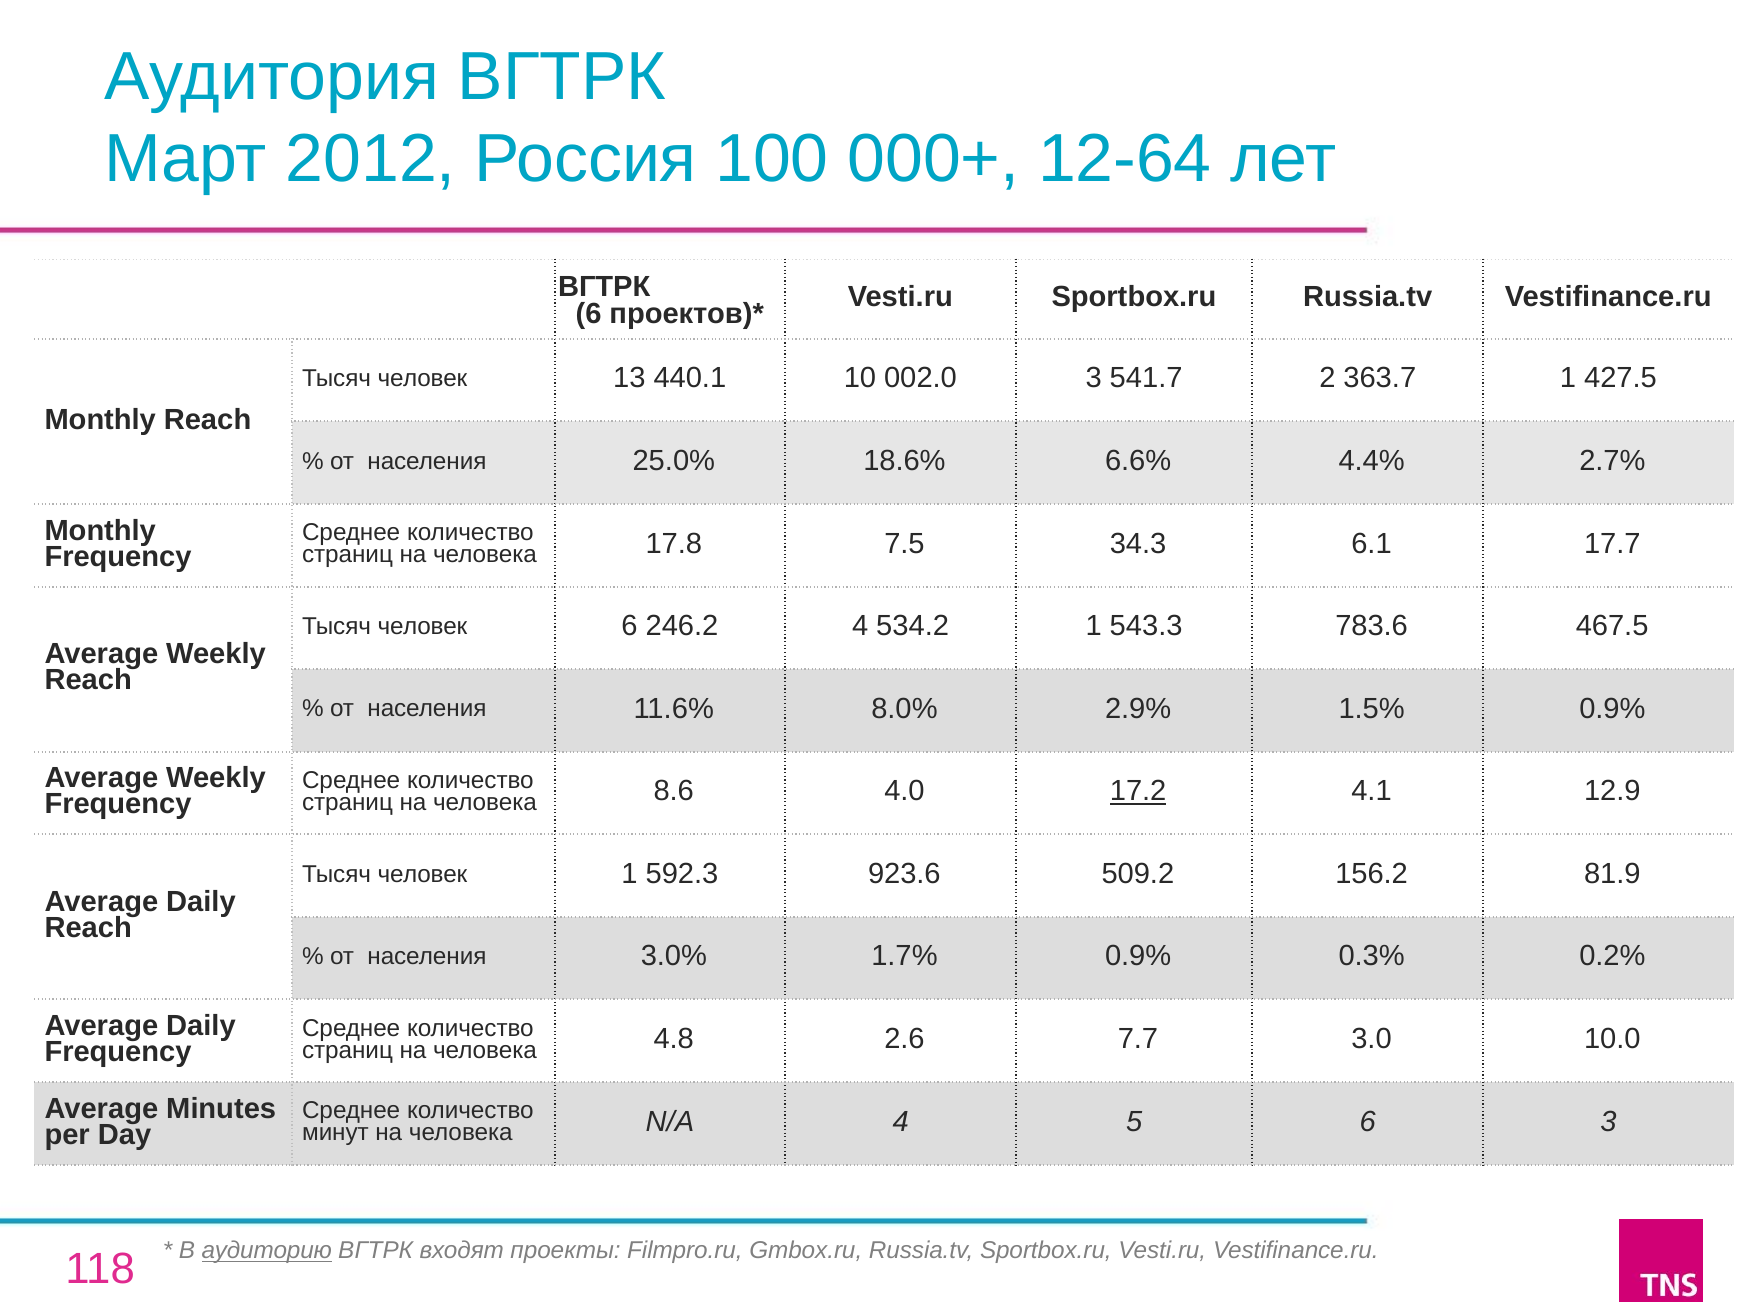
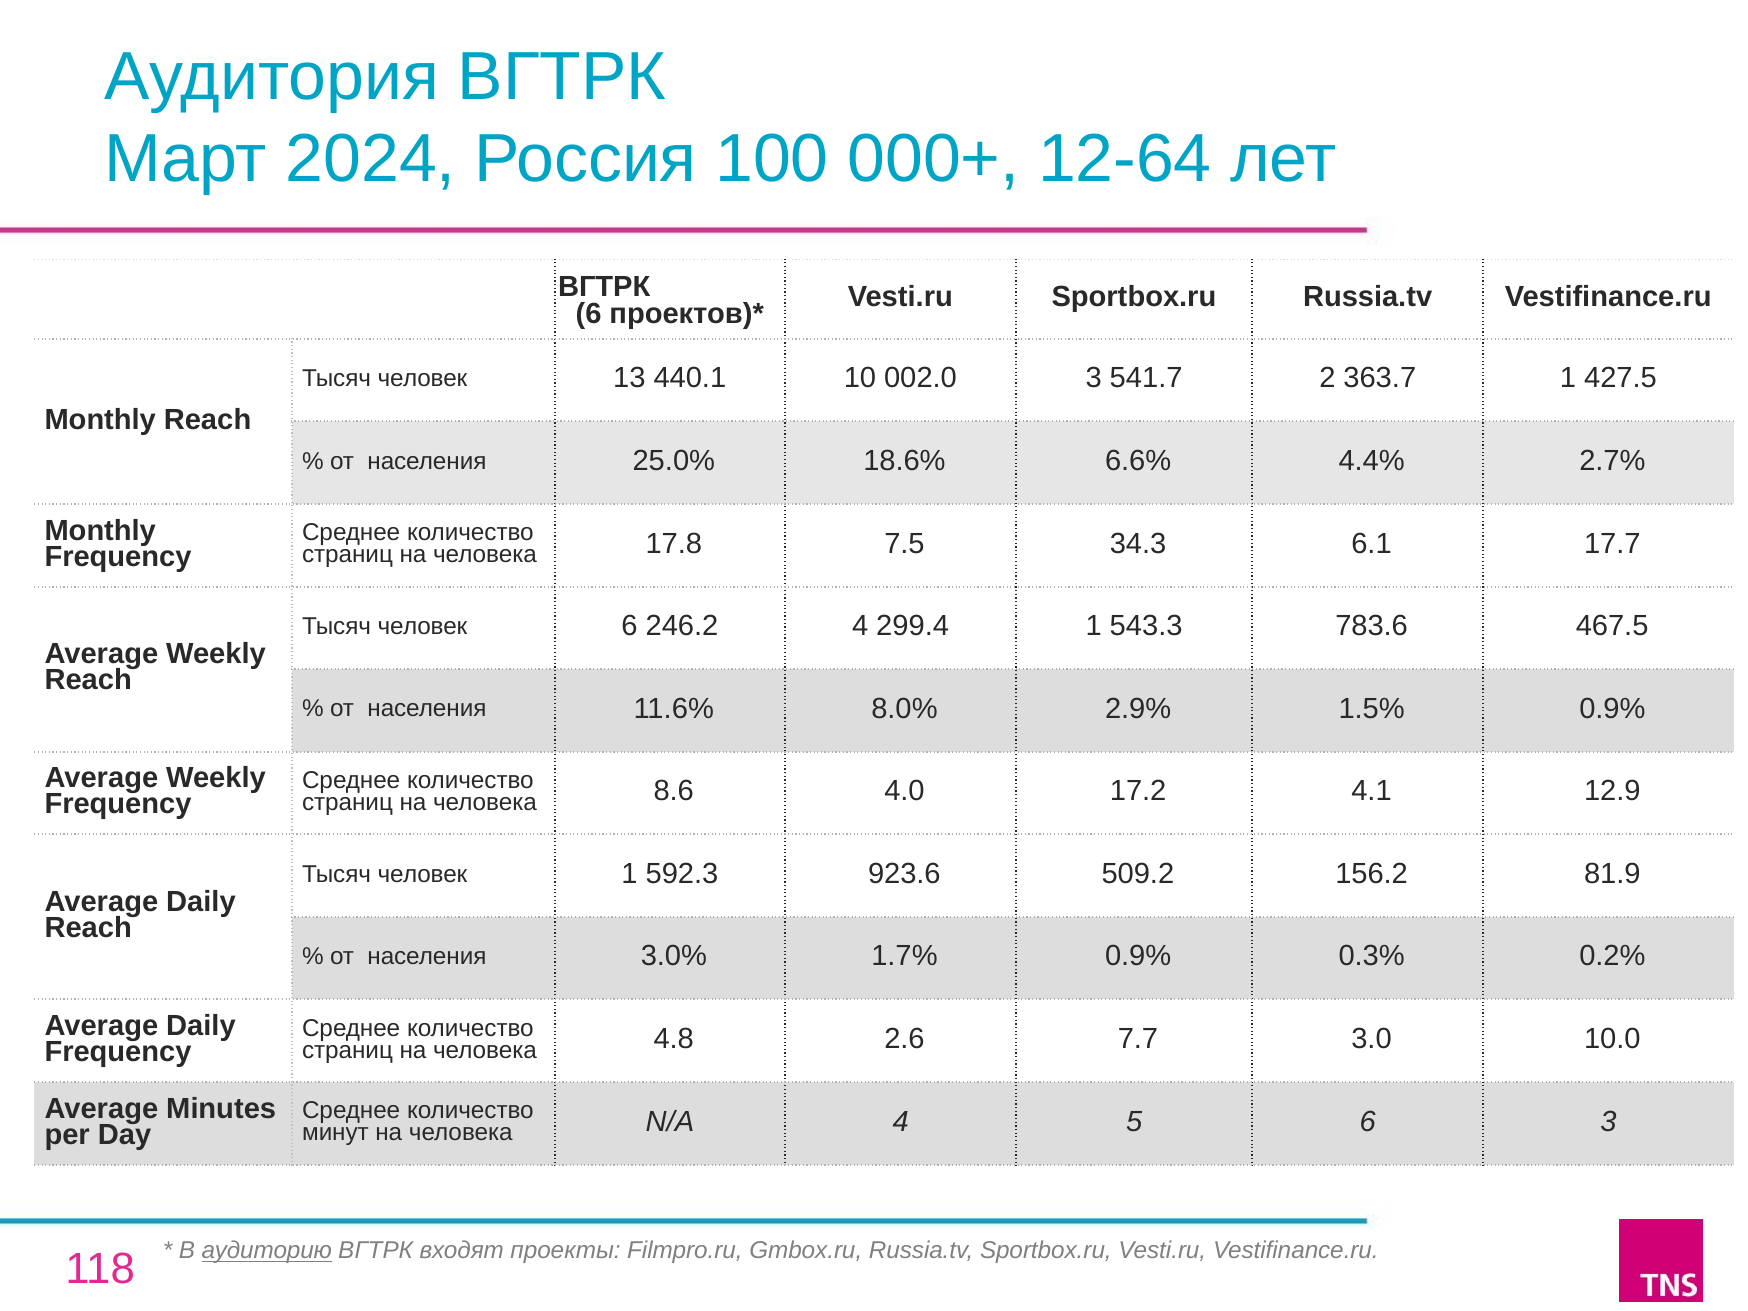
2012: 2012 -> 2024 (371, 159)
534.2: 534.2 -> 299.4 (913, 626)
17.2 underline: present -> none (1138, 791)
